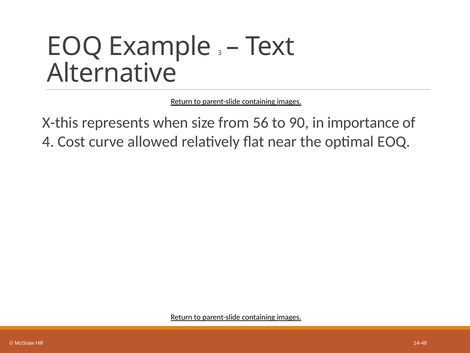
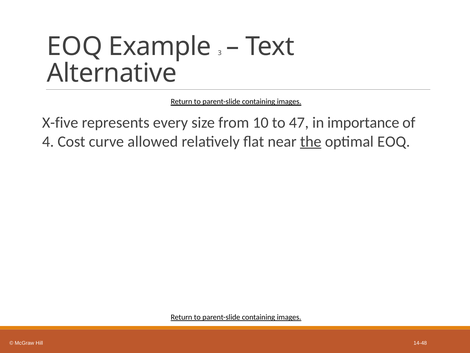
X-this: X-this -> X-five (60, 123)
when: when -> every (170, 123)
56: 56 -> 10 (261, 123)
90: 90 -> 47 (299, 123)
the underline: none -> present (311, 141)
